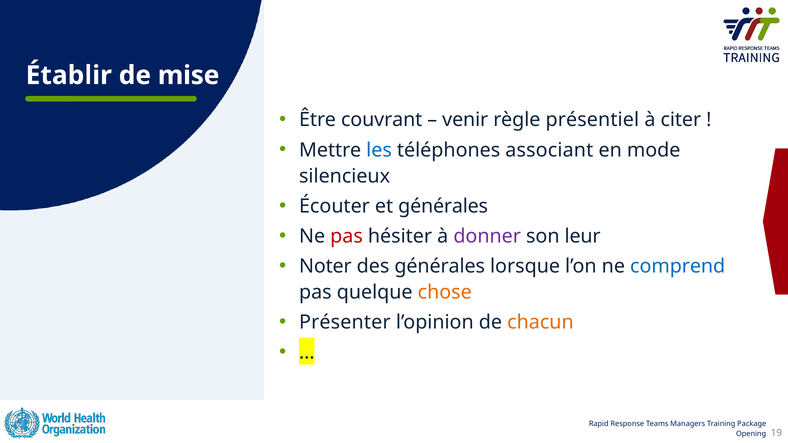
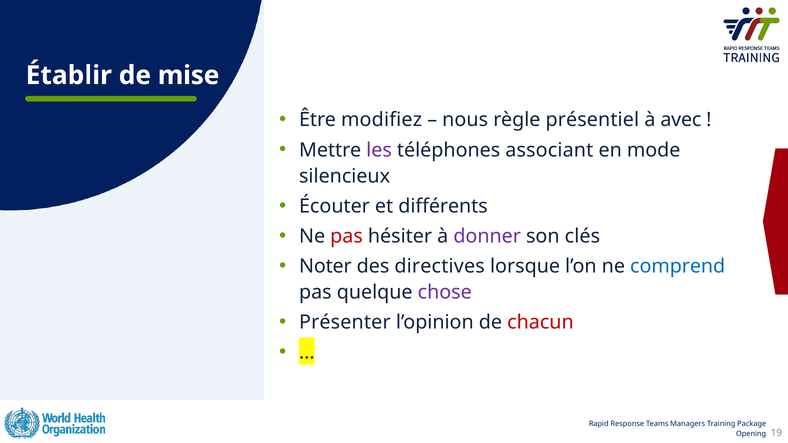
couvrant: couvrant -> modifiez (382, 120)
venir: venir -> nous (465, 120)
citer: citer -> avec (681, 120)
les colour: blue -> purple (379, 150)
et générales: générales -> différents (443, 206)
leur: leur -> clés (582, 236)
des générales: générales -> directives (440, 266)
chose colour: orange -> purple (445, 292)
chacun colour: orange -> red (540, 322)
